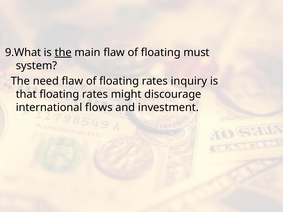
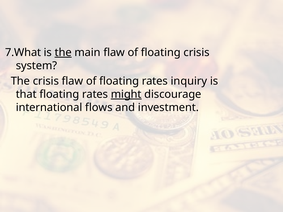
9.What: 9.What -> 7.What (23, 53)
floating must: must -> crisis (197, 53)
The need: need -> crisis (46, 81)
might underline: none -> present (126, 94)
